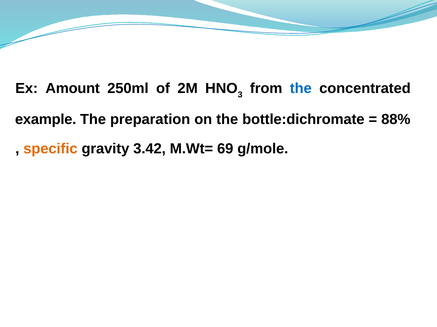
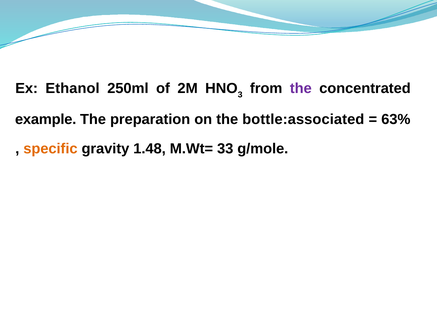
Amount: Amount -> Ethanol (73, 89)
the colour: blue -> purple (301, 89)
bottle:dichromate: bottle:dichromate -> bottle:associated (303, 120)
88%: 88% -> 63% (396, 120)
3.42: 3.42 -> 1.48 (150, 149)
69: 69 -> 33 (225, 149)
